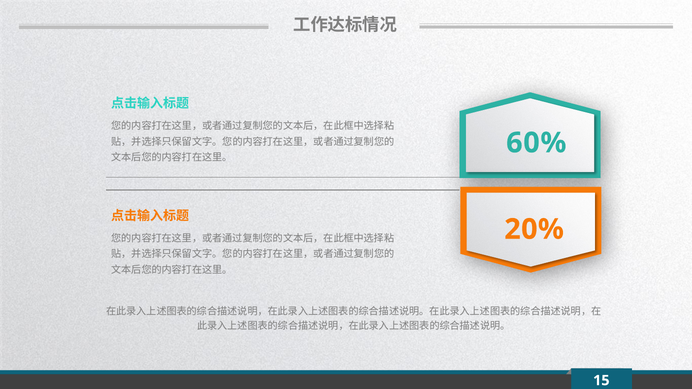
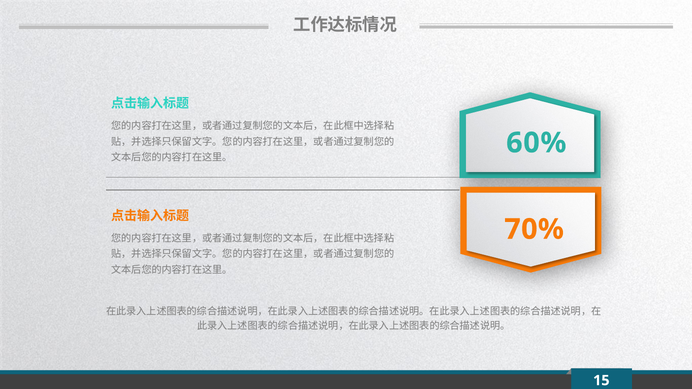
20%: 20% -> 70% (534, 229)
